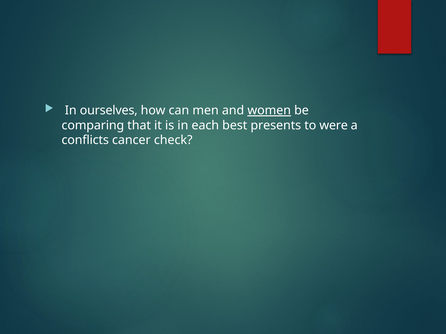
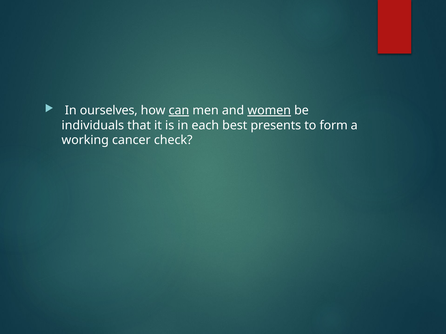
can underline: none -> present (179, 111)
comparing: comparing -> individuals (93, 126)
were: were -> form (334, 126)
conflicts: conflicts -> working (85, 140)
